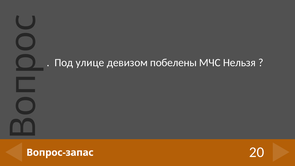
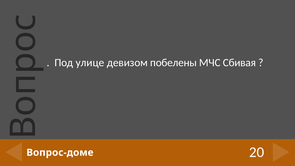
Нельзя: Нельзя -> Сбивая (239, 63)
Вопрос-запас: Вопрос-запас -> Вопрос-доме (60, 152)
